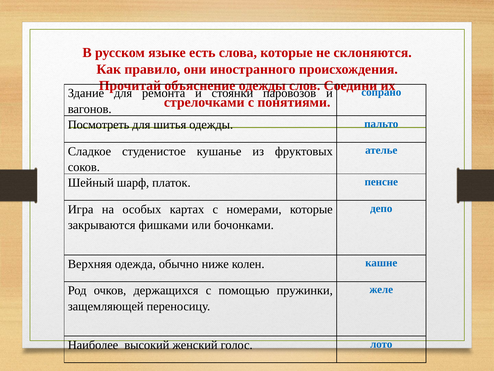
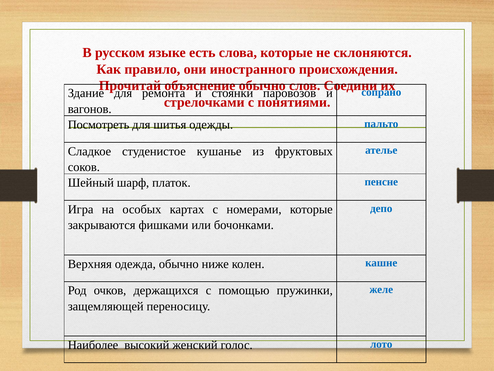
одежды: одежды -> обычно (262, 86)
